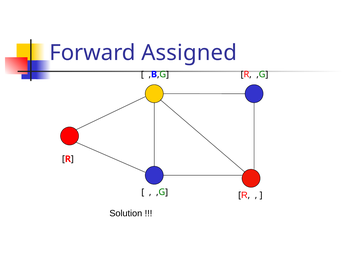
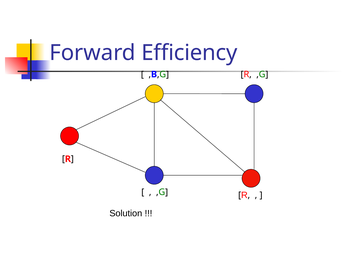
Assigned: Assigned -> Efficiency (189, 53)
